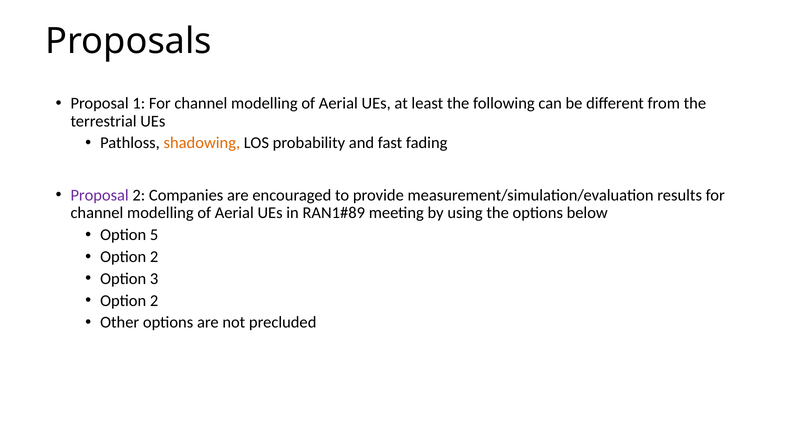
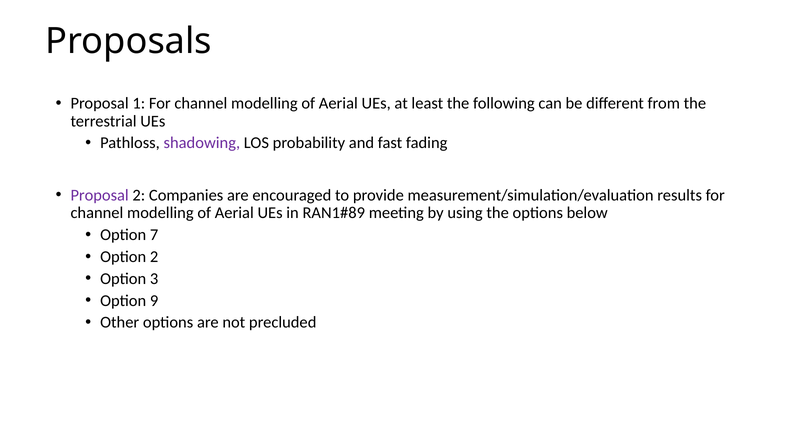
shadowing colour: orange -> purple (202, 143)
5: 5 -> 7 (154, 235)
2: 2 -> 9 (154, 301)
